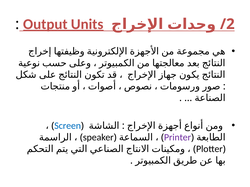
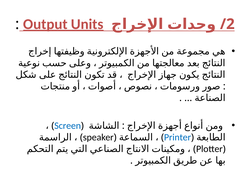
Printer colour: purple -> blue (178, 138)
